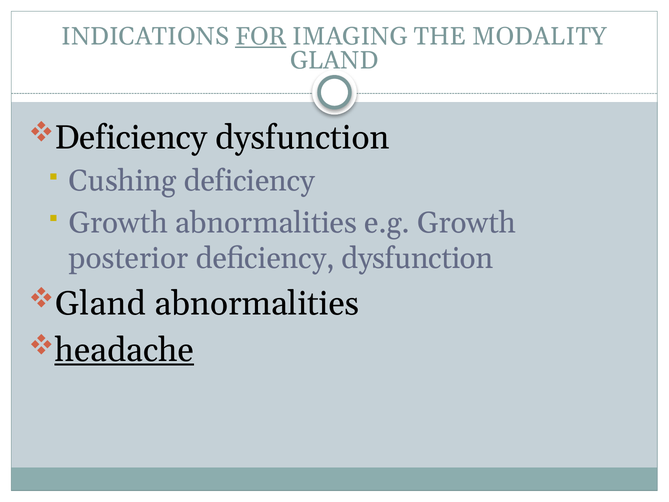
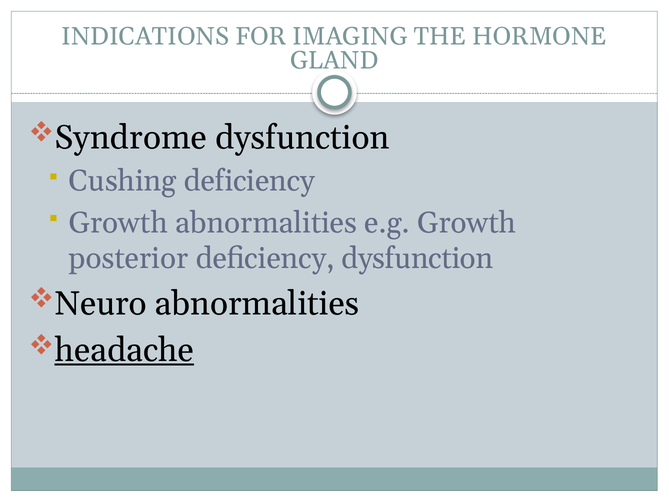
FOR underline: present -> none (261, 37)
MODALITY: MODALITY -> HORMONE (540, 37)
Deficiency: Deficiency -> Syndrome (131, 137)
Gland: Gland -> Neuro (101, 303)
